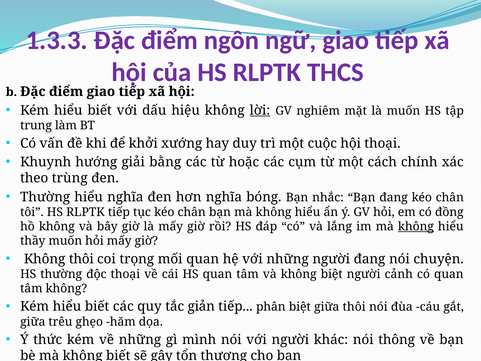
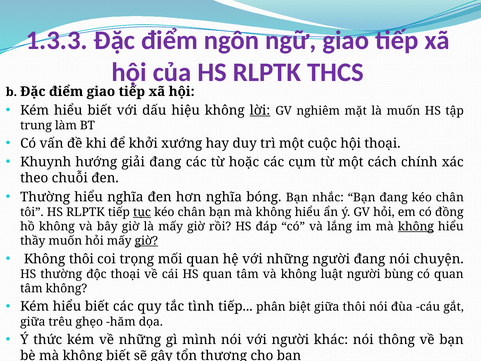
giải bằng: bằng -> đang (165, 162)
theo trùng: trùng -> chuỗi (70, 178)
tục underline: none -> present (142, 212)
giờ underline: none -> present (146, 241)
không biệt: biệt -> luật (332, 274)
cảnh: cảnh -> bùng (399, 274)
giản: giản -> tình (201, 306)
